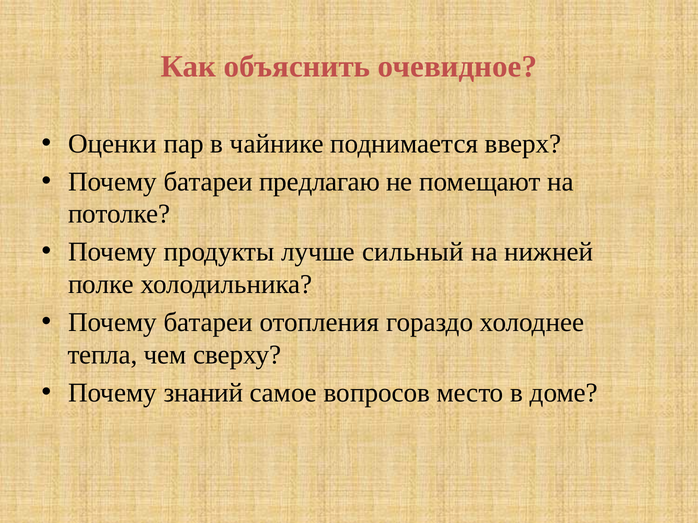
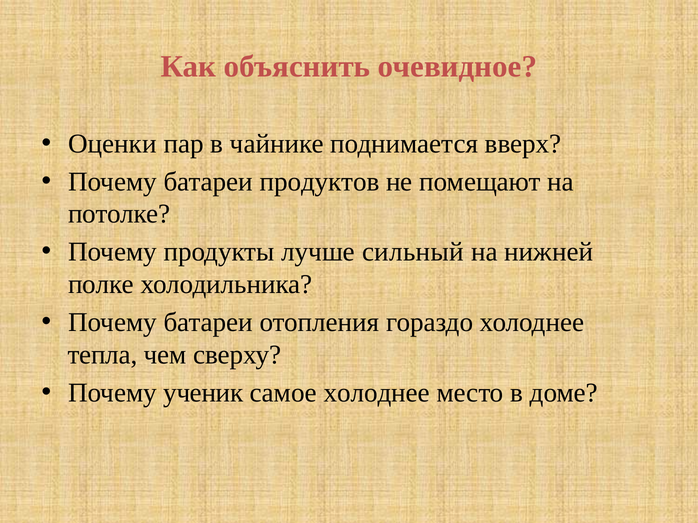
предлагаю: предлагаю -> продуктов (319, 182)
знаний: знаний -> ученик (203, 393)
самое вопросов: вопросов -> холоднее (377, 393)
